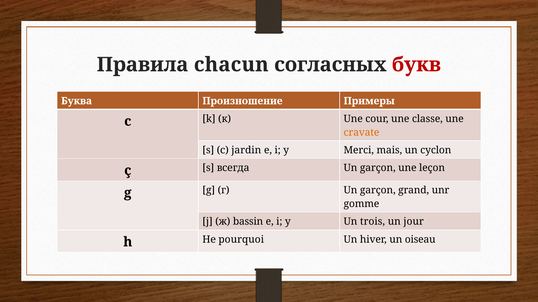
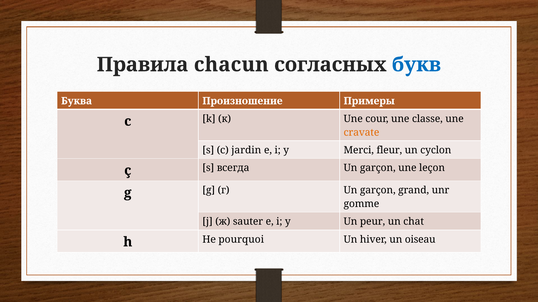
букв colour: red -> blue (416, 65)
mais: mais -> fleur (389, 150)
bassin: bassin -> sauter (248, 222)
trois: trois -> peur (373, 222)
jour: jour -> chat (414, 222)
